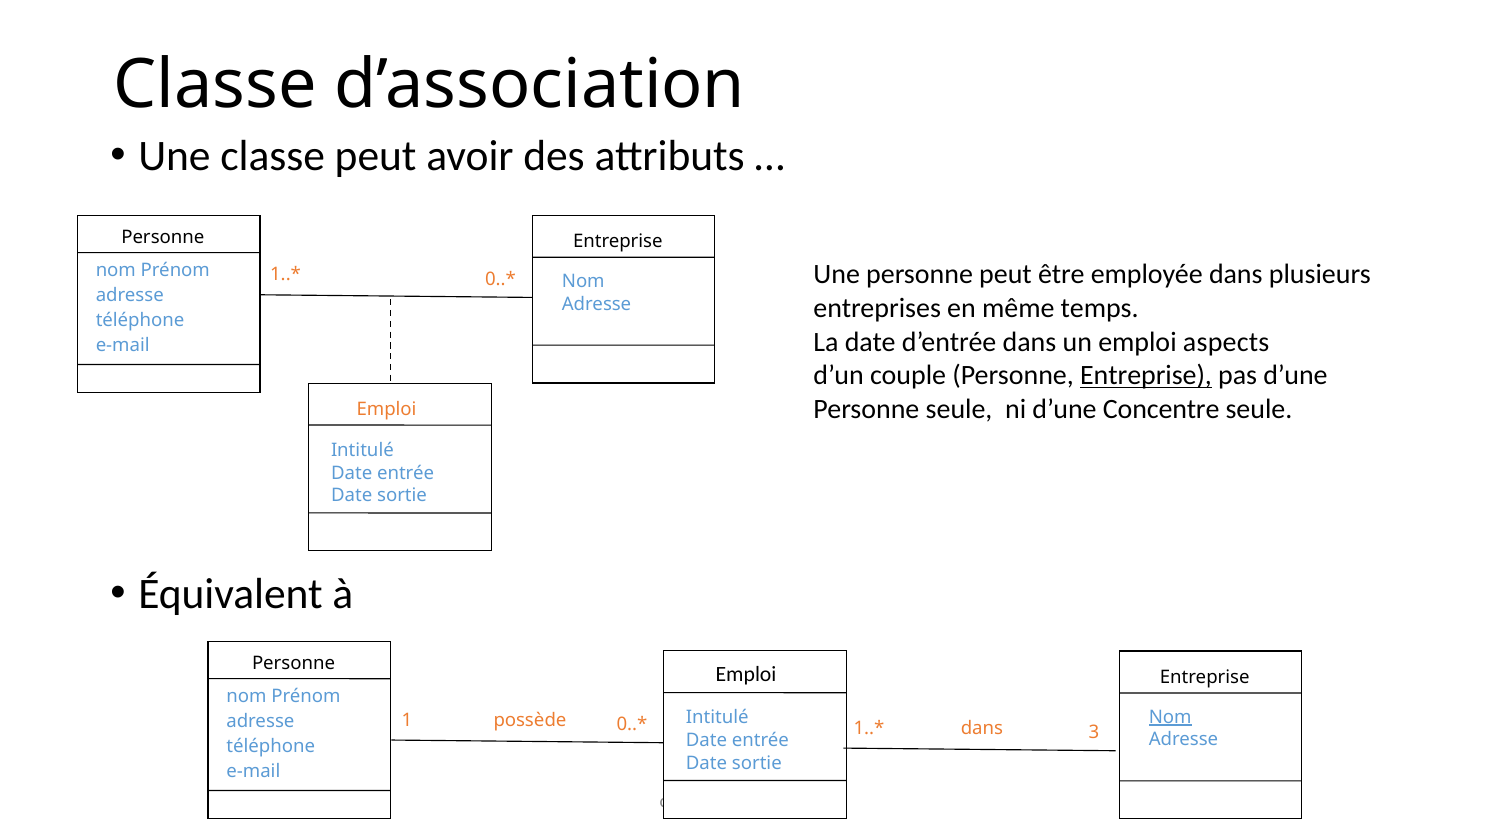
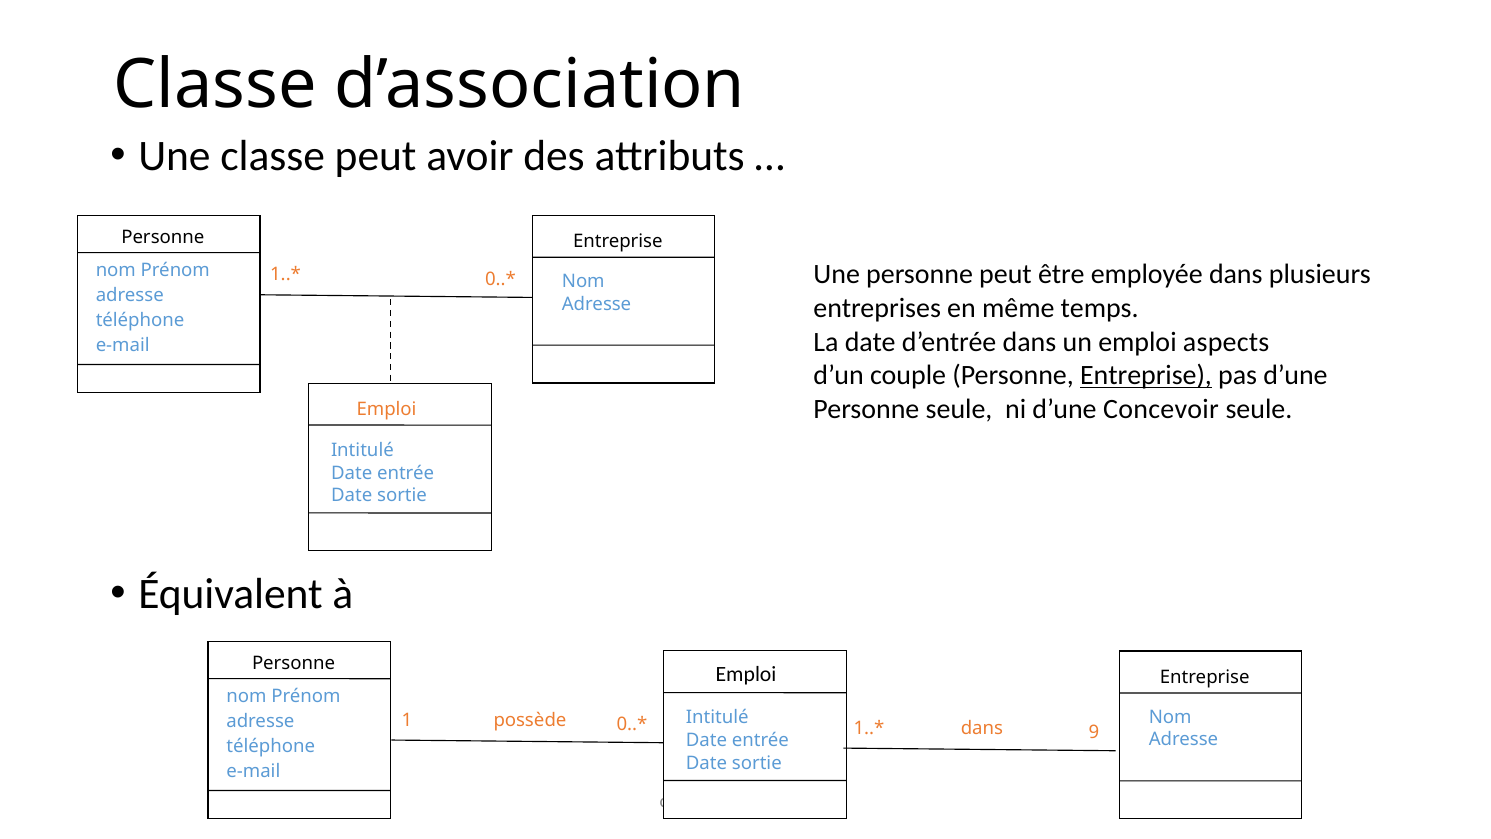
Concentre: Concentre -> Concevoir (1161, 409)
Nom underline: present -> none (1170, 717)
3: 3 -> 9 (1094, 732)
